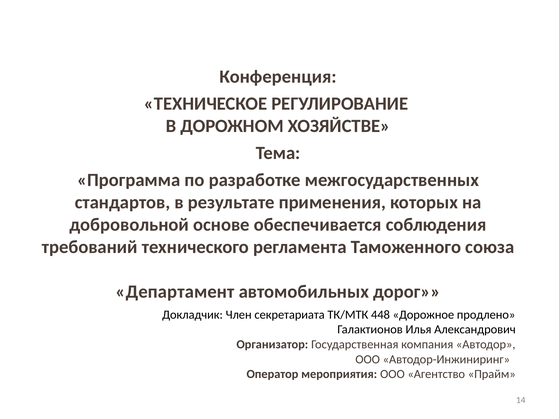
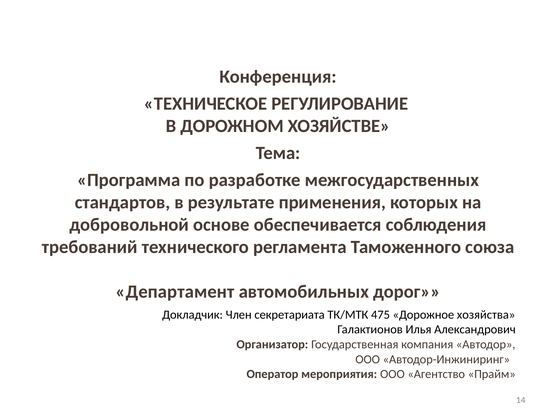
448: 448 -> 475 (380, 315)
продлено: продлено -> хозяйства (486, 315)
